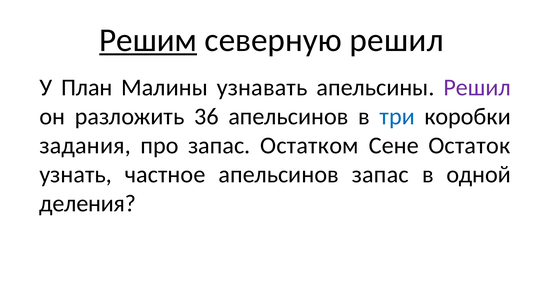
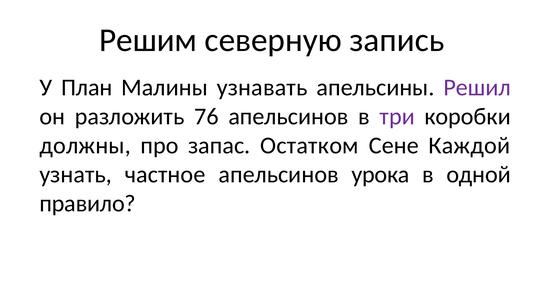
Решим underline: present -> none (148, 40)
северную решил: решил -> запись (397, 40)
36: 36 -> 76 (206, 116)
три colour: blue -> purple (397, 116)
задания: задания -> должны (85, 146)
Остаток: Остаток -> Каждой (469, 146)
апельсинов запас: запас -> урока (380, 175)
деления: деления -> правило (88, 204)
